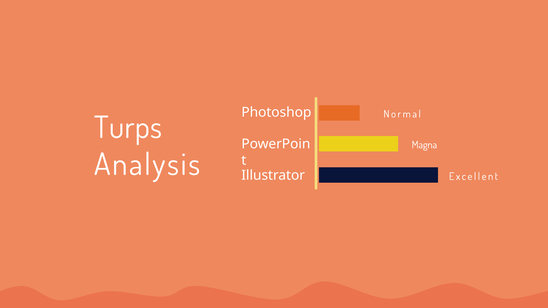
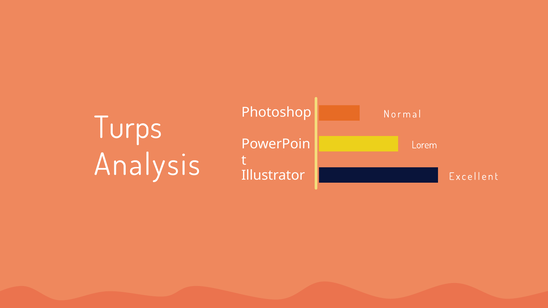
Magna: Magna -> Lorem (424, 145)
